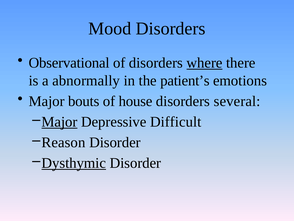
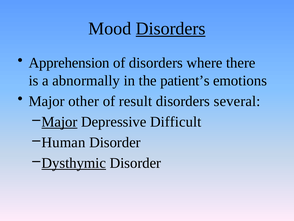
Disorders underline: none -> present (171, 28)
Observational: Observational -> Apprehension (69, 63)
where underline: present -> none (204, 63)
bouts: bouts -> other (84, 101)
house: house -> result (135, 101)
Reason: Reason -> Human (63, 142)
